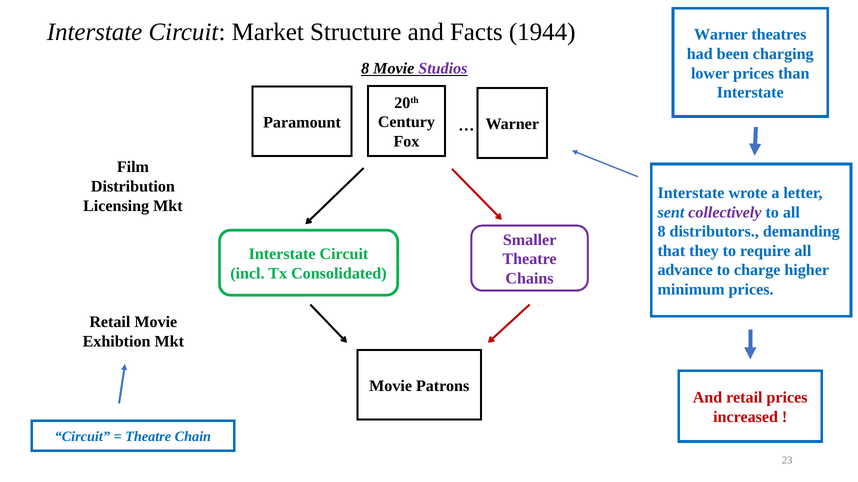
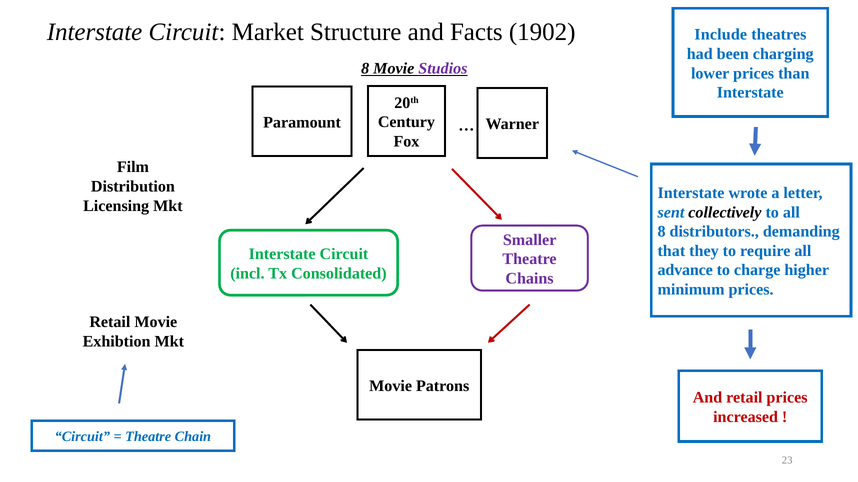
1944: 1944 -> 1902 (542, 32)
Warner: Warner -> Include (721, 35)
collectively colour: purple -> black (725, 213)
